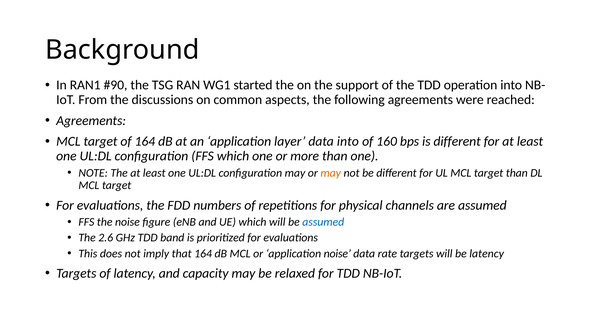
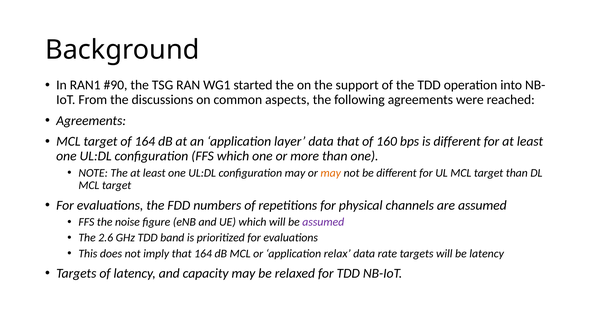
data into: into -> that (348, 141)
assumed colour: blue -> purple (323, 222)
application noise: noise -> relax (337, 253)
